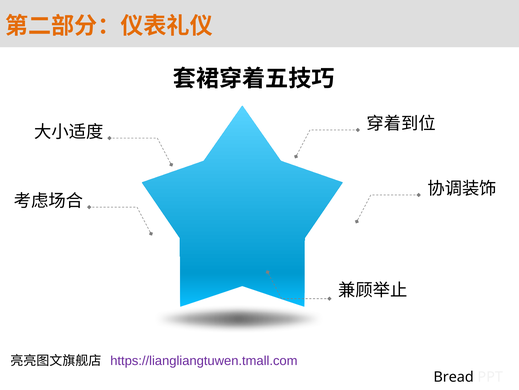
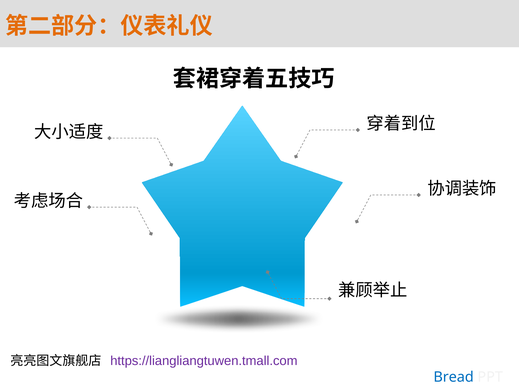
Bread colour: black -> blue (454, 376)
